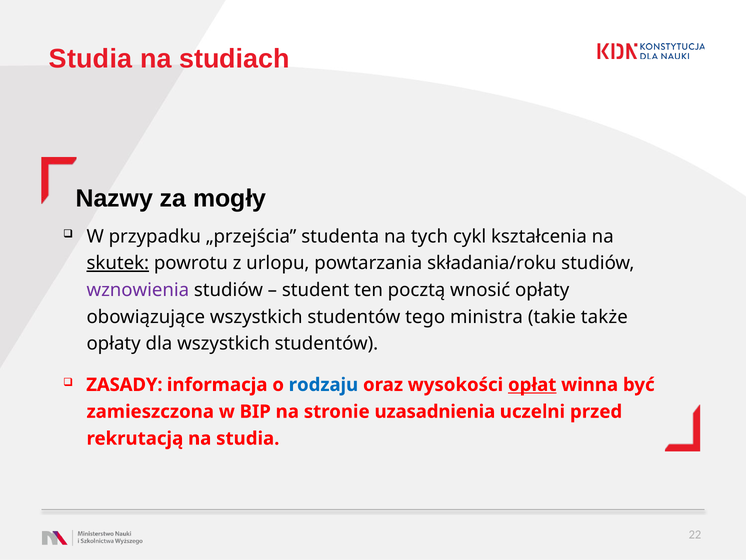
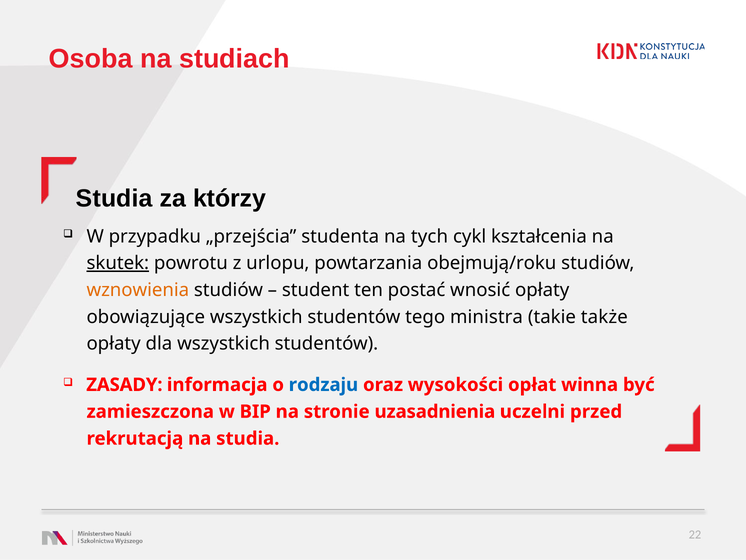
Studia: Studia -> Osoba (91, 59)
Nazwy: Nazwy -> Studia (114, 198)
mogły: mogły -> którzy (230, 198)
składania/roku: składania/roku -> obejmują/roku (492, 263)
wznowienia colour: purple -> orange (138, 290)
pocztą: pocztą -> postać (417, 290)
opłat underline: present -> none (532, 384)
